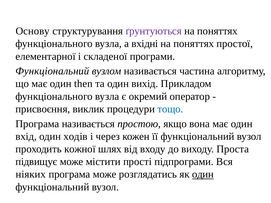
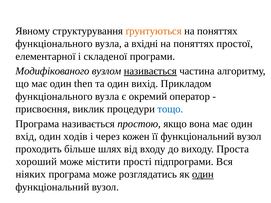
Основу: Основу -> Явному (33, 31)
ґрунтуються colour: purple -> orange (154, 31)
Функціональний: Функціональний -> Модифікованого (52, 71)
називається underline: none -> present (150, 71)
кожної: кожної -> більше (80, 149)
підвищує: підвищує -> хороший (36, 162)
